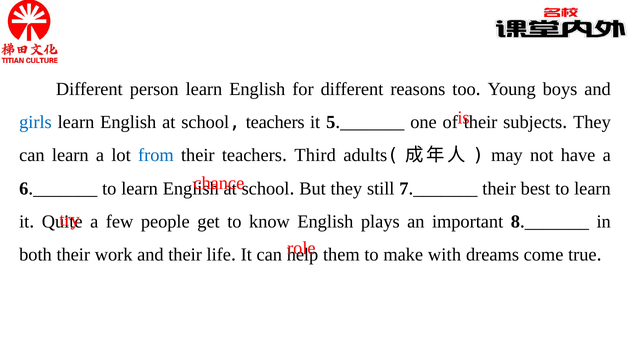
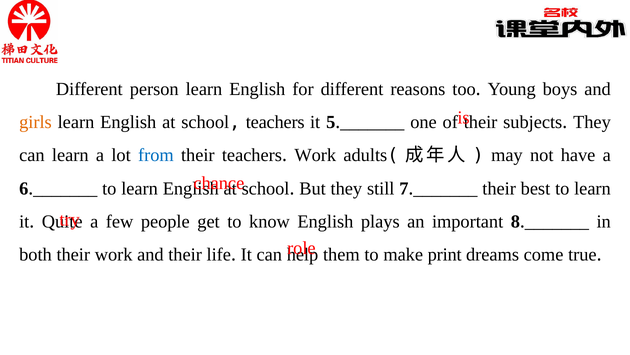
girls colour: blue -> orange (35, 122)
Third: Third -> Work (315, 155)
with: with -> print (445, 254)
